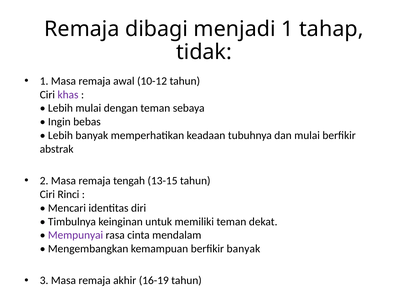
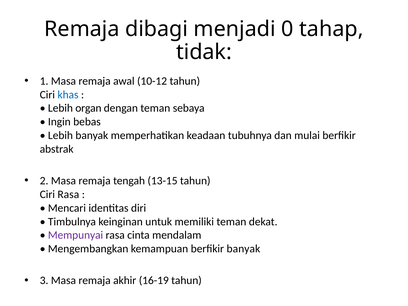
menjadi 1: 1 -> 0 (287, 29)
khas colour: purple -> blue (68, 95)
Lebih mulai: mulai -> organ (88, 108)
Ciri Rinci: Rinci -> Rasa (68, 194)
